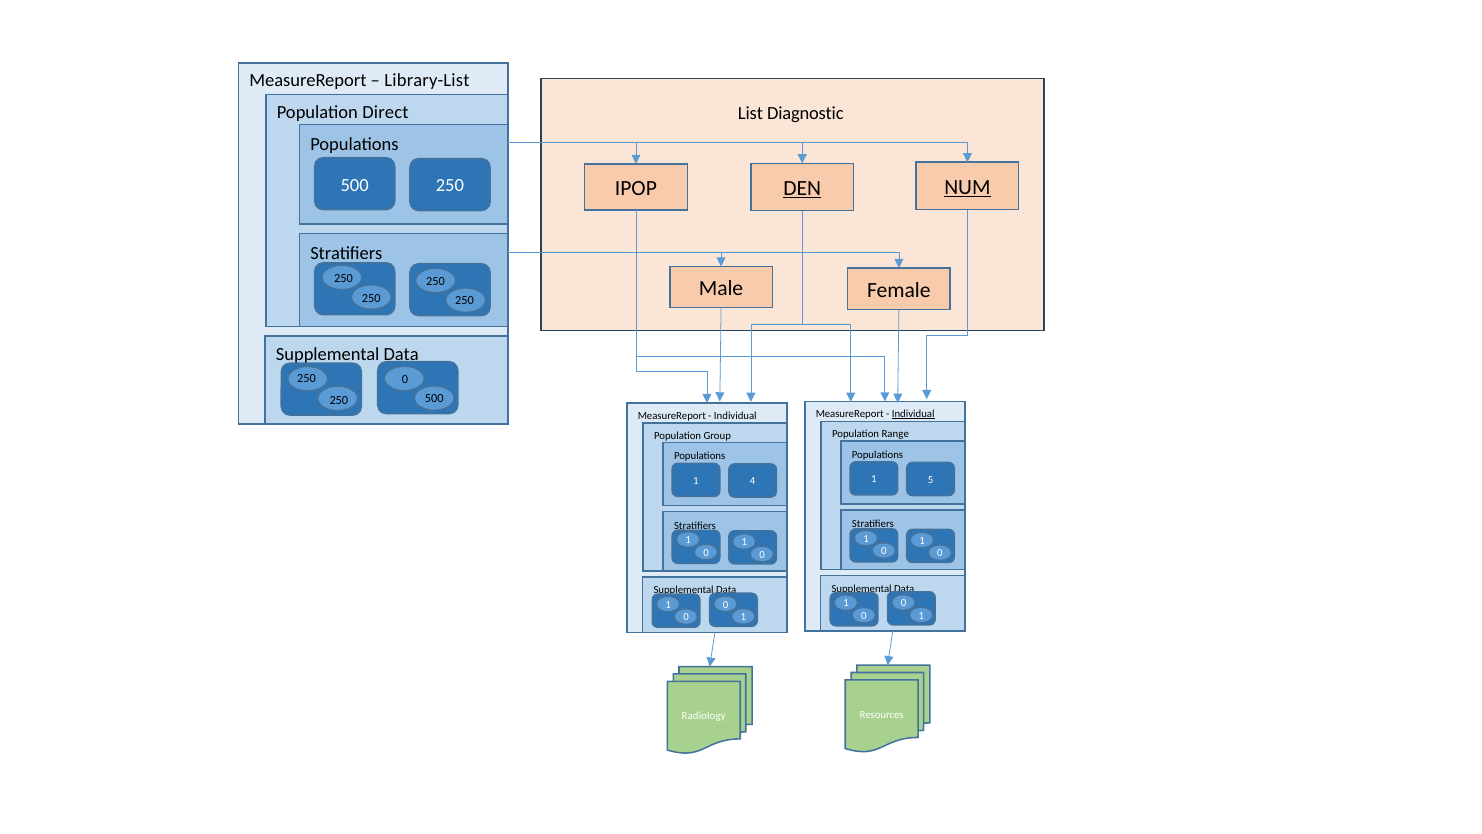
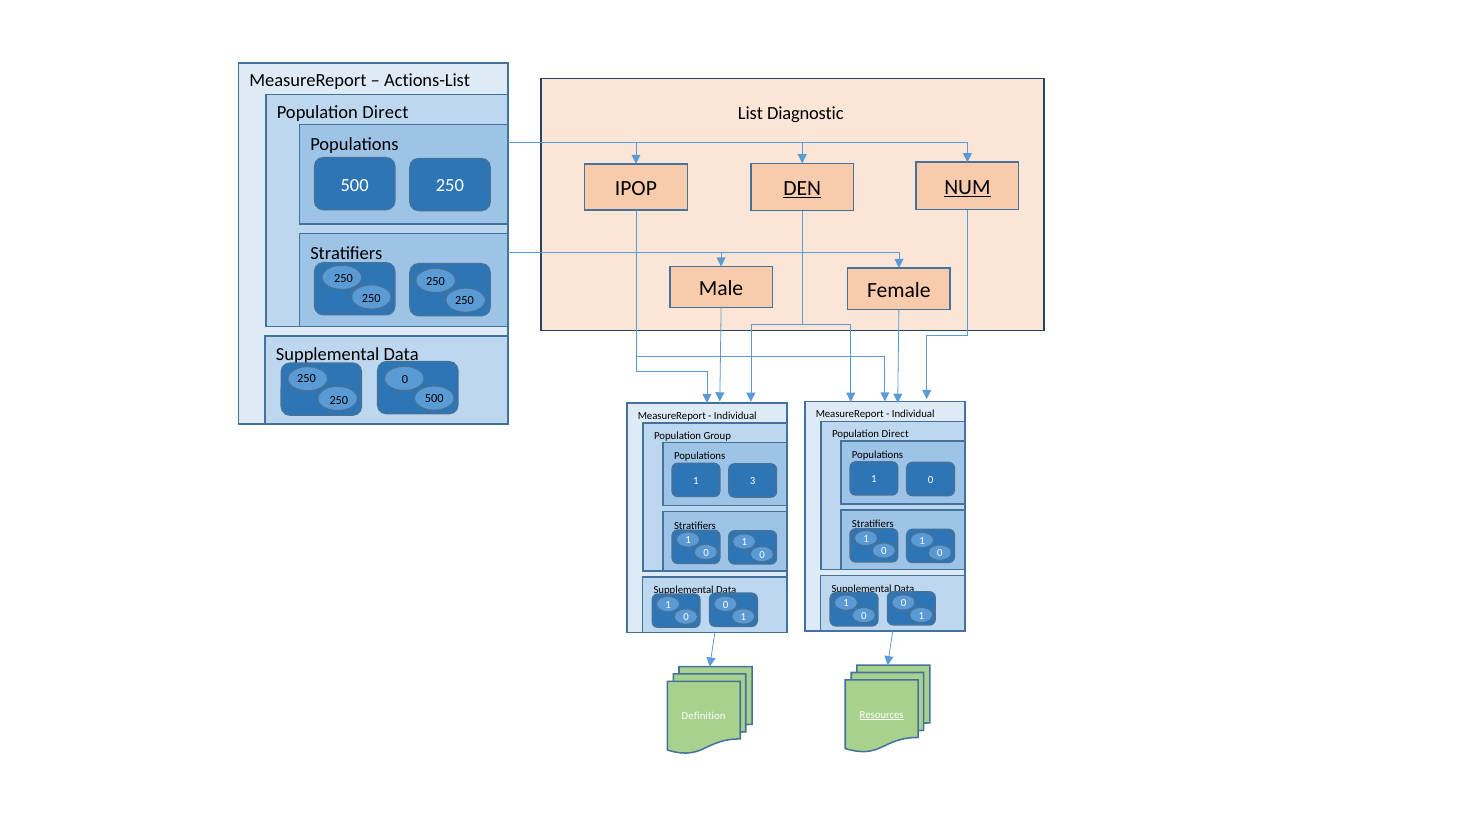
Library-List: Library-List -> Actions-List (427, 81)
Individual underline: present -> none (913, 414)
Range: Range -> Direct (895, 434)
5: 5 -> 0 (931, 480)
4: 4 -> 3 (753, 481)
Resources underline: none -> present (882, 715)
Radiology: Radiology -> Definition (704, 716)
